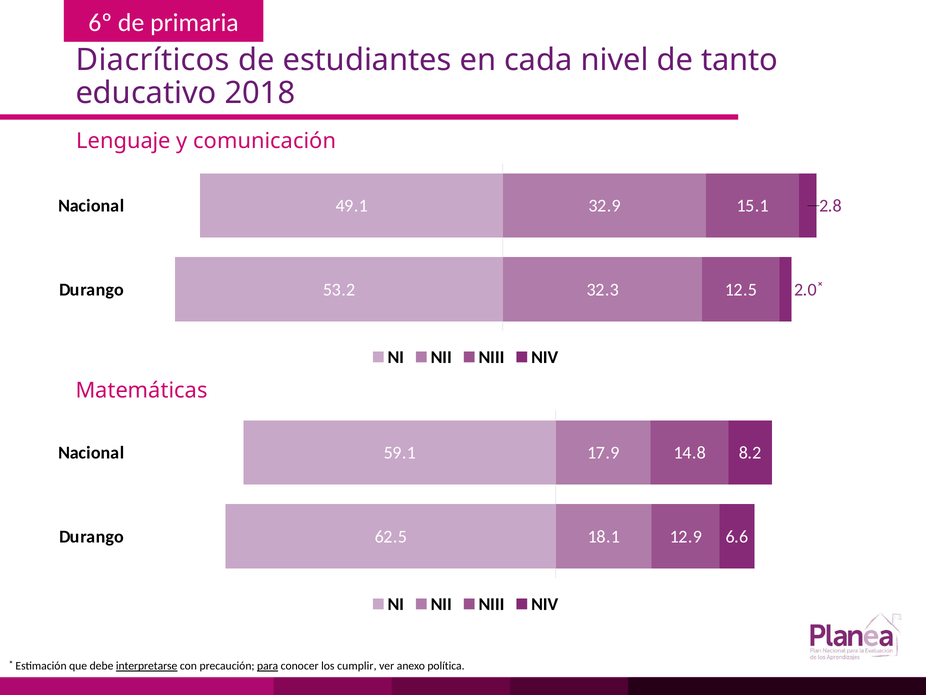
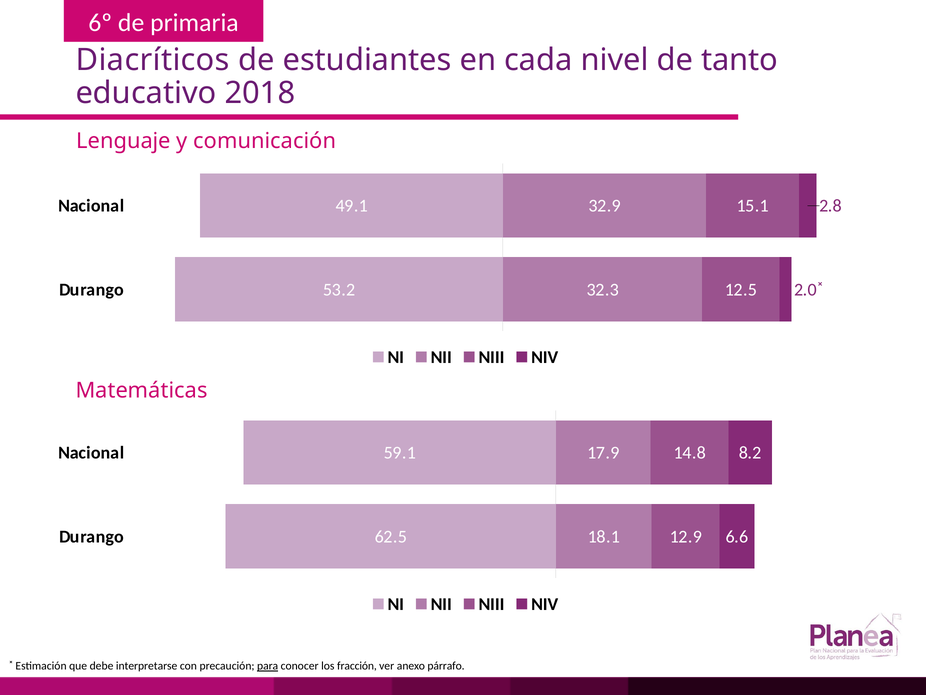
interpretarse underline: present -> none (147, 666)
cumplir: cumplir -> fracción (357, 666)
política: política -> párrafo (446, 666)
